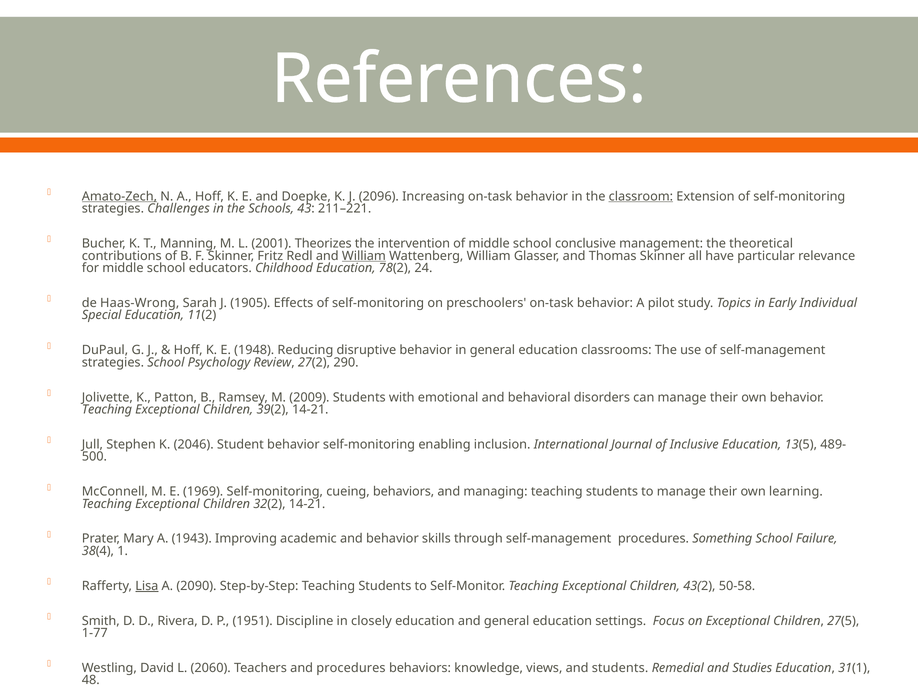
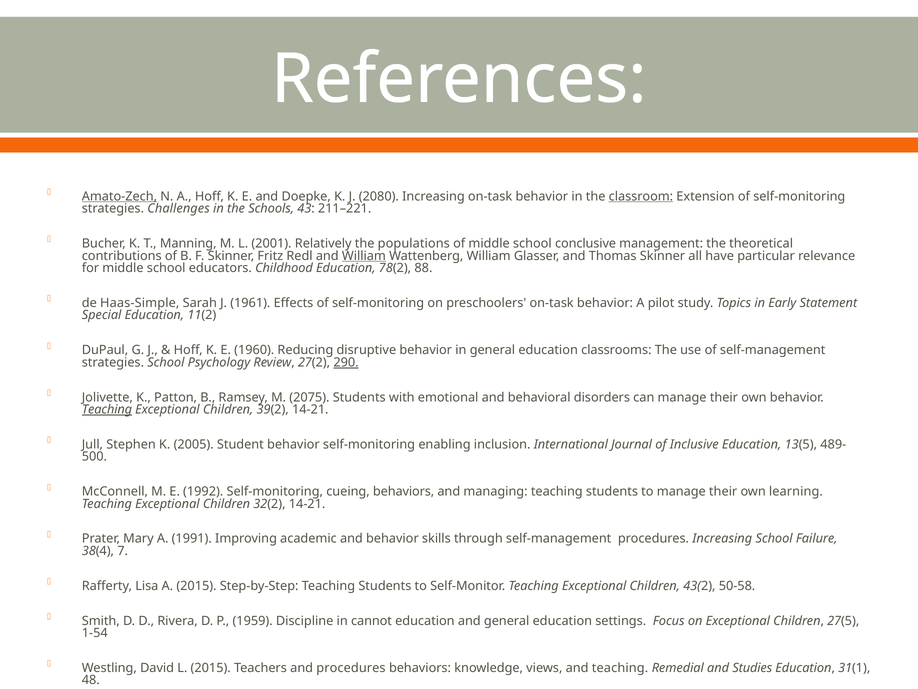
2096: 2096 -> 2080 (379, 196)
Theorizes: Theorizes -> Relatively (323, 243)
intervention: intervention -> populations (414, 243)
24: 24 -> 88 (423, 268)
Haas-Wrong: Haas-Wrong -> Haas-Simple (140, 303)
1905: 1905 -> 1961 (250, 303)
Individual: Individual -> Statement (828, 303)
1948: 1948 -> 1960 (254, 350)
290 underline: none -> present (346, 362)
2009: 2009 -> 2075 (309, 397)
Teaching underline: none -> present (107, 409)
2046: 2046 -> 2005 (194, 444)
1969: 1969 -> 1992 (203, 491)
1943: 1943 -> 1991 (192, 538)
procedures Something: Something -> Increasing (722, 538)
1: 1 -> 7 (123, 551)
Lisa underline: present -> none (147, 586)
A 2090: 2090 -> 2015 (196, 586)
1951: 1951 -> 1959 (253, 620)
closely: closely -> cannot (372, 620)
1-77: 1-77 -> 1-54 (95, 633)
L 2060: 2060 -> 2015 (211, 668)
and students: students -> teaching (620, 668)
